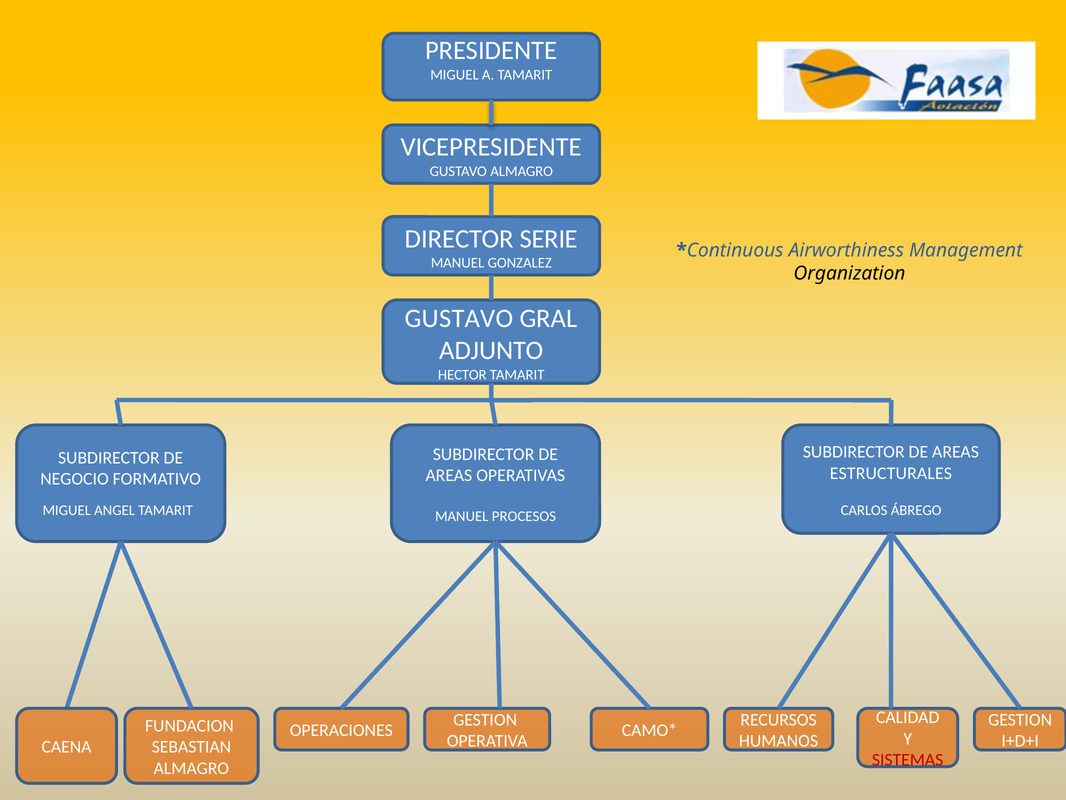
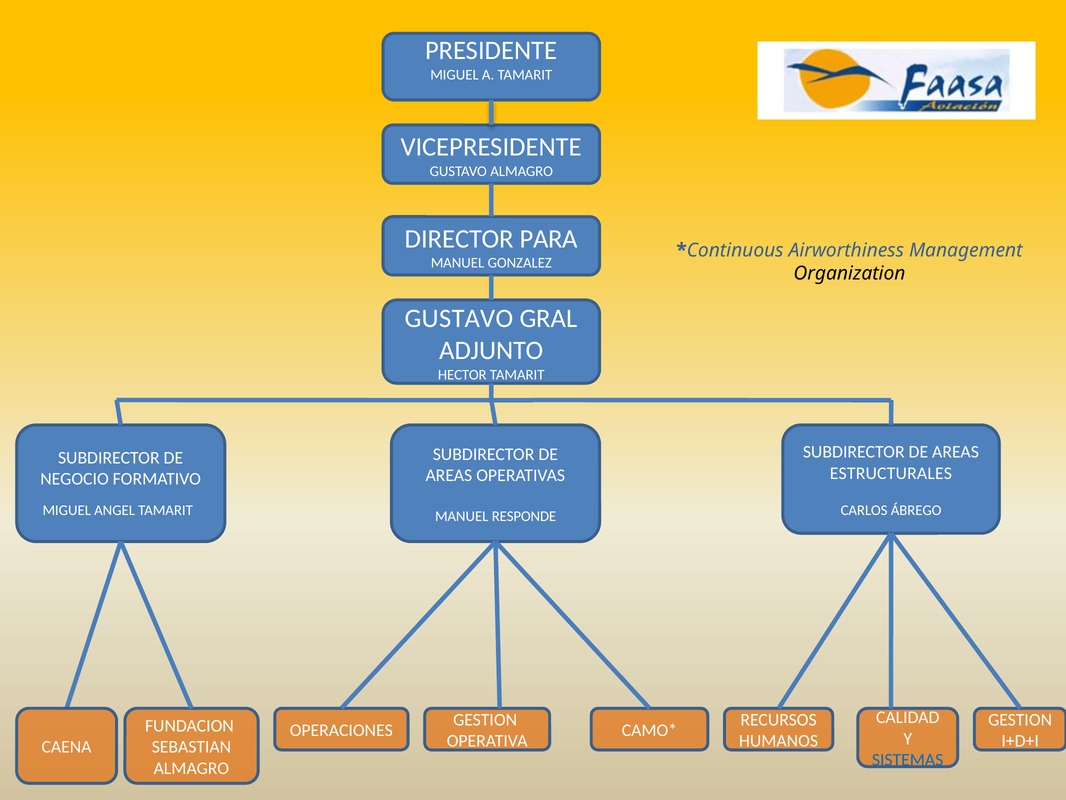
SERIE: SERIE -> PARA (549, 239)
PROCESOS: PROCESOS -> RESPONDE (524, 516)
SISTEMAS colour: red -> blue (908, 760)
